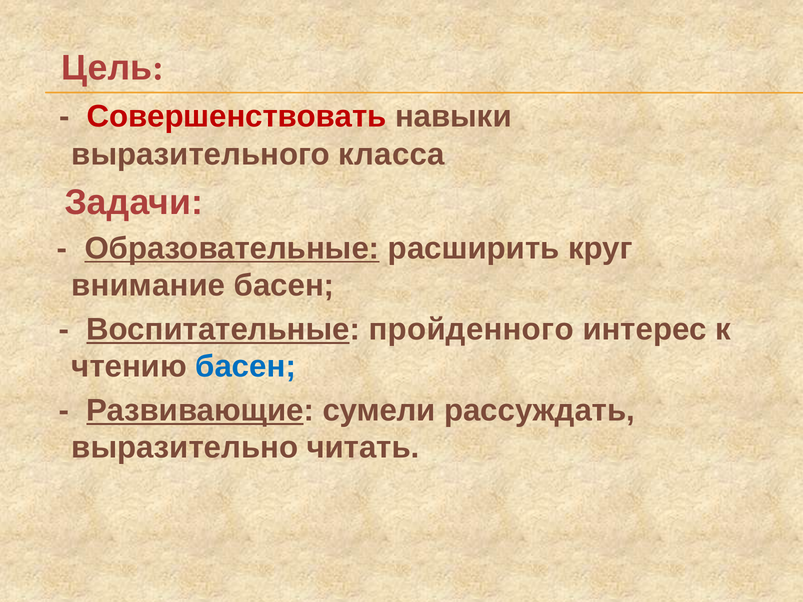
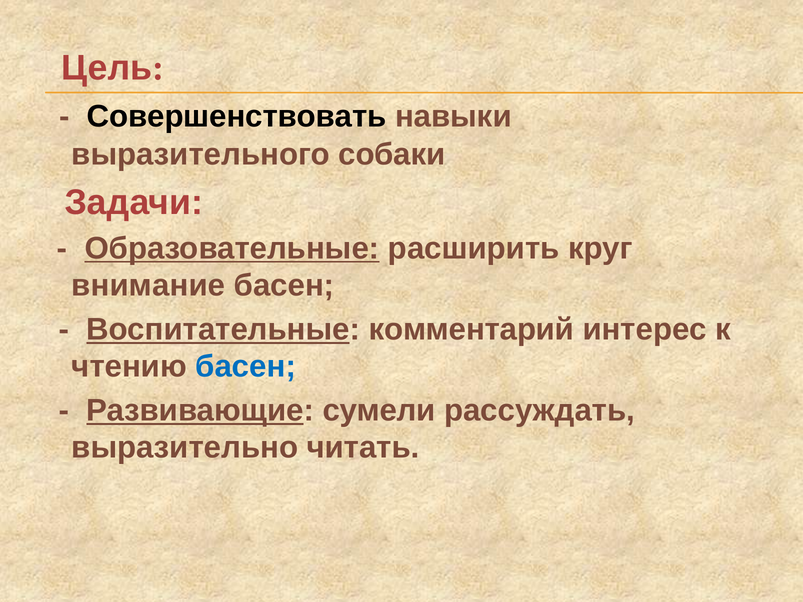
Совершенствовать colour: red -> black (237, 116)
класса: класса -> собаки (392, 155)
пройденного: пройденного -> комментарий (471, 329)
